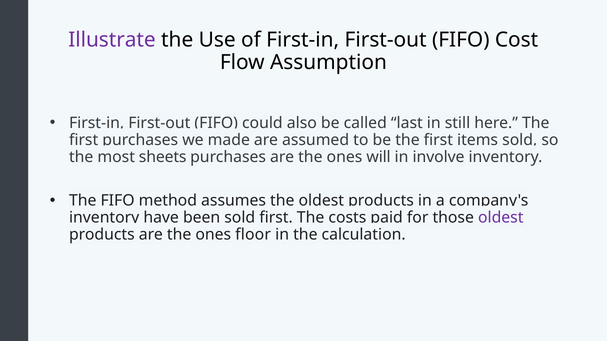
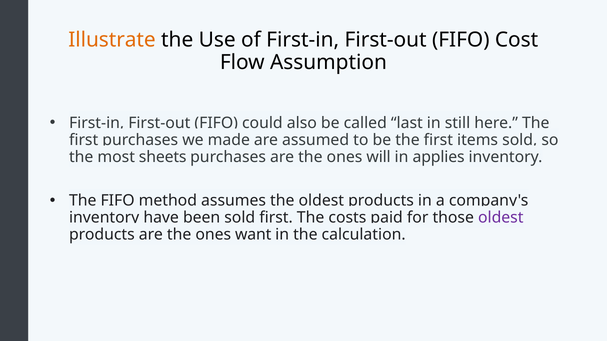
Illustrate colour: purple -> orange (112, 40)
involve: involve -> applies (439, 157)
floor: floor -> want (253, 235)
